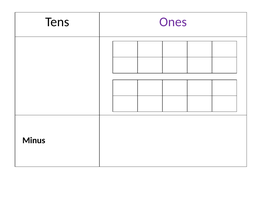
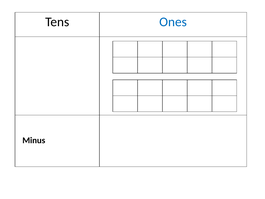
Ones colour: purple -> blue (173, 22)
